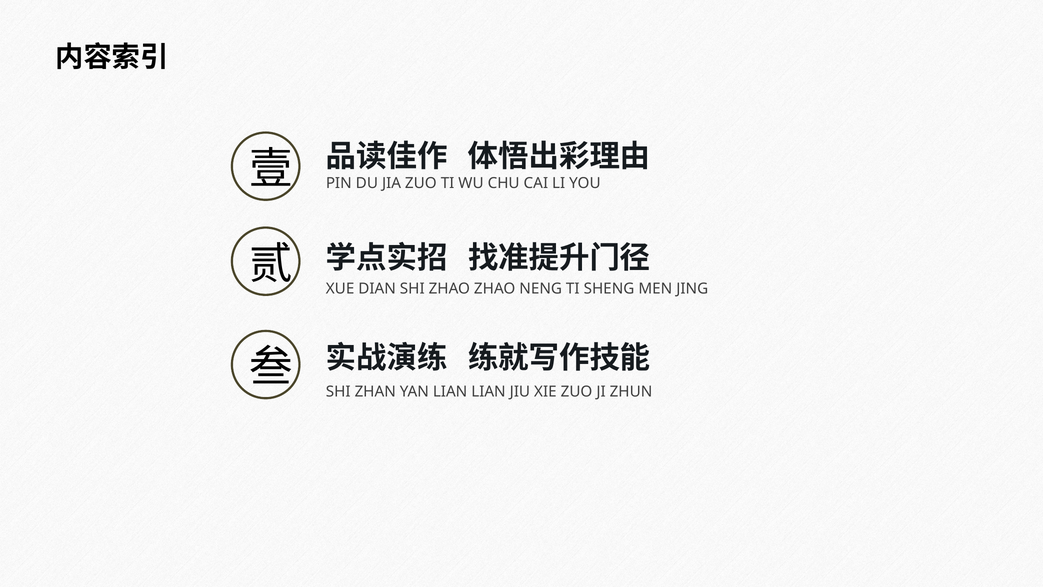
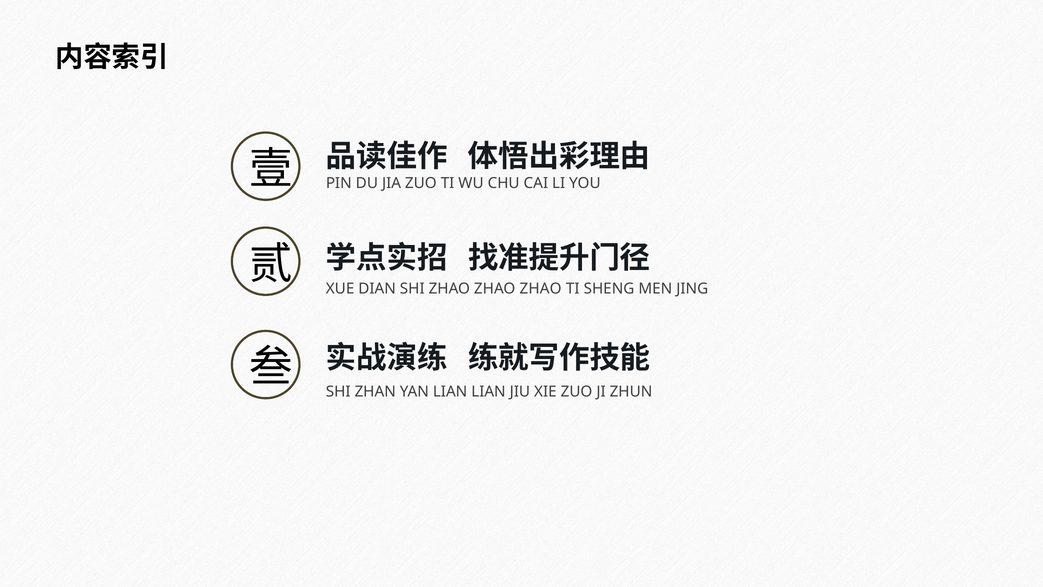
ZHAO ZHAO NENG: NENG -> ZHAO (541, 289)
